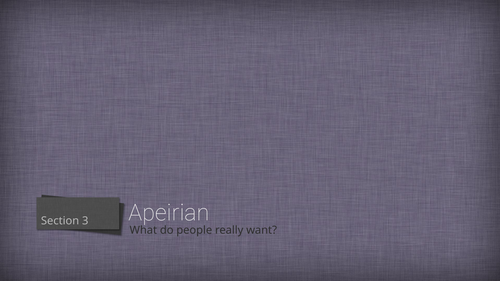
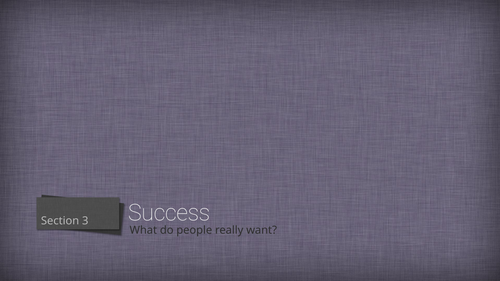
Apeirian: Apeirian -> Success (169, 213)
